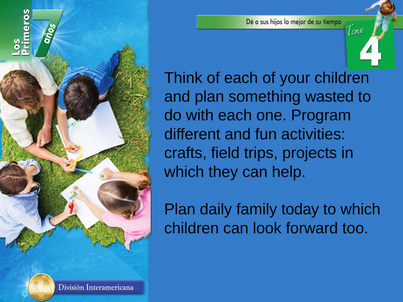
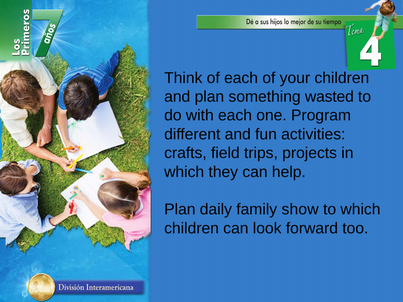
today: today -> show (300, 210)
